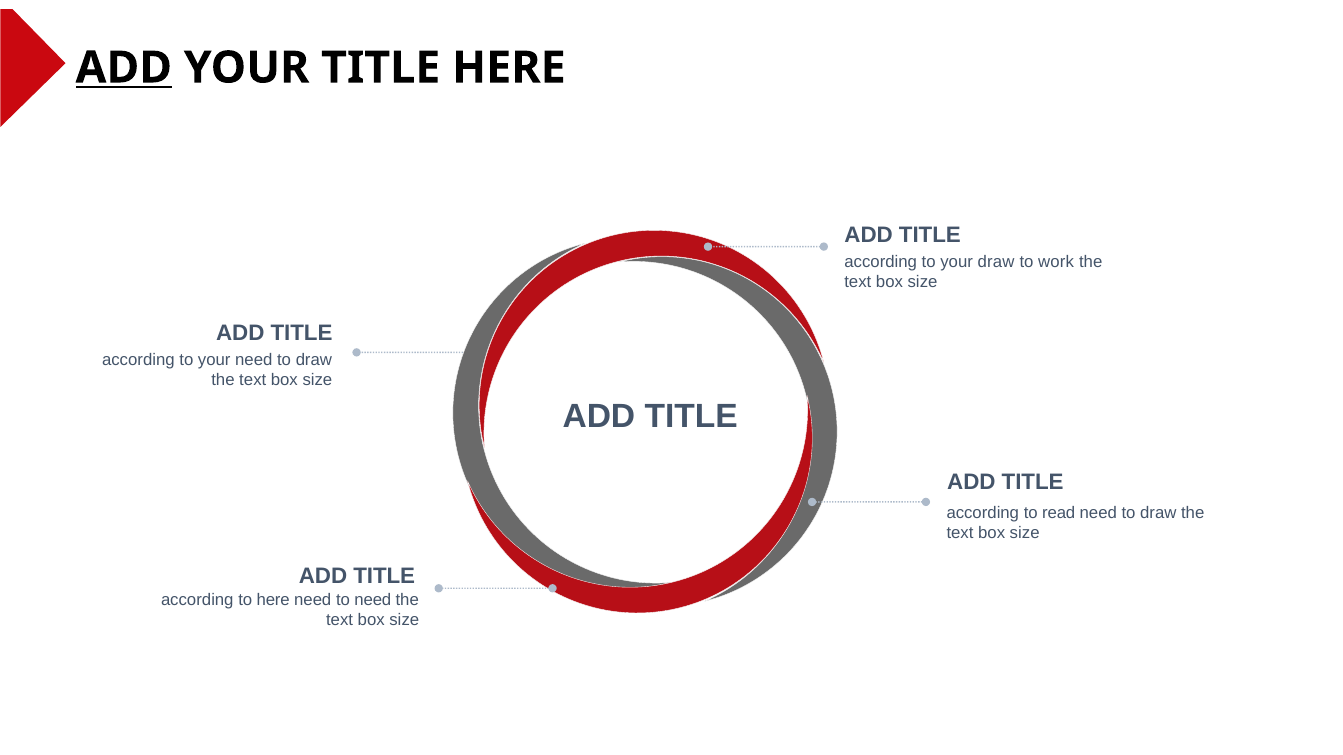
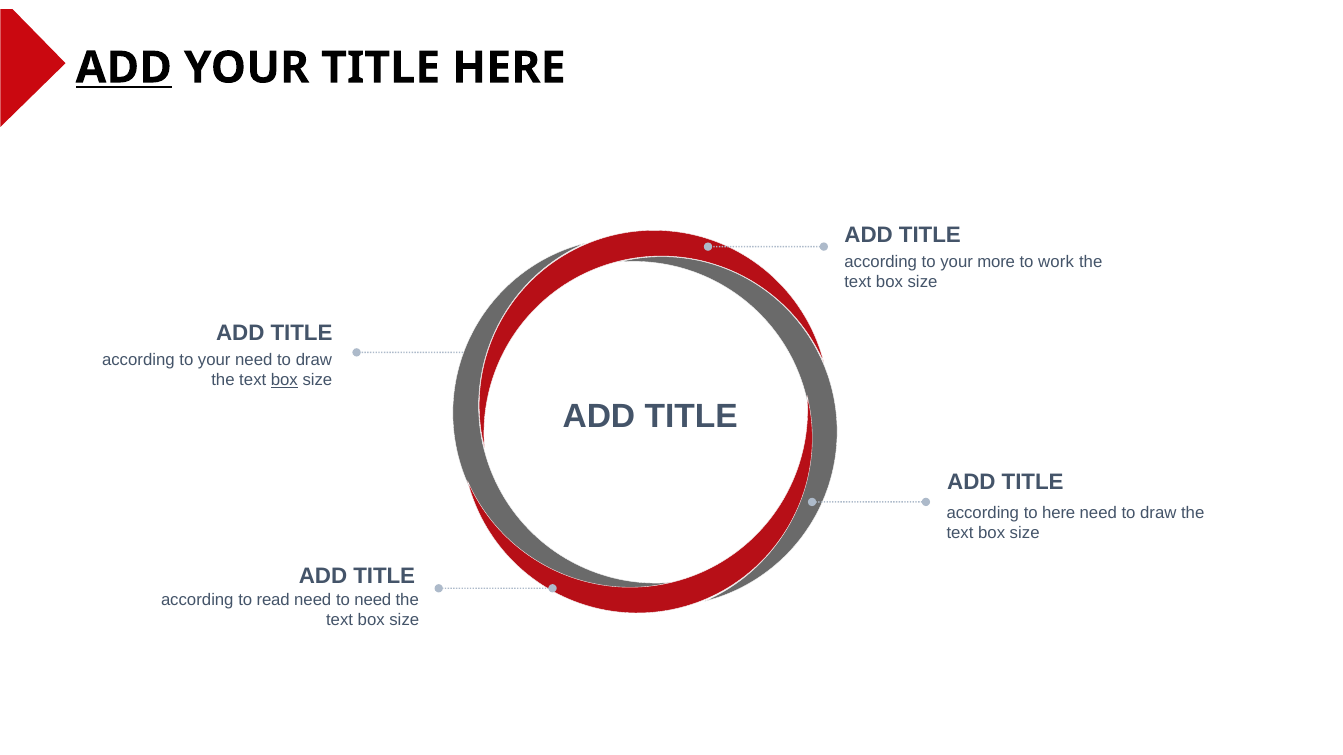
your draw: draw -> more (996, 262)
box underline: none -> present (284, 380)
to read: read -> here (1059, 513)
to here: here -> read (273, 601)
